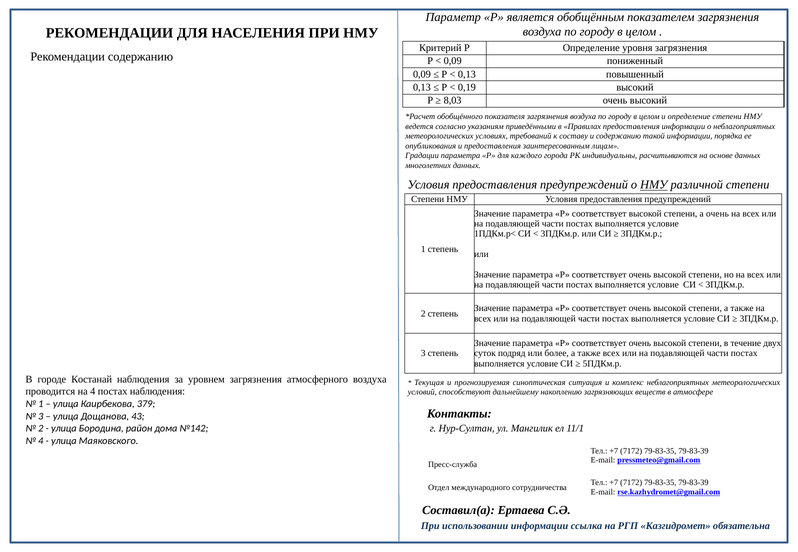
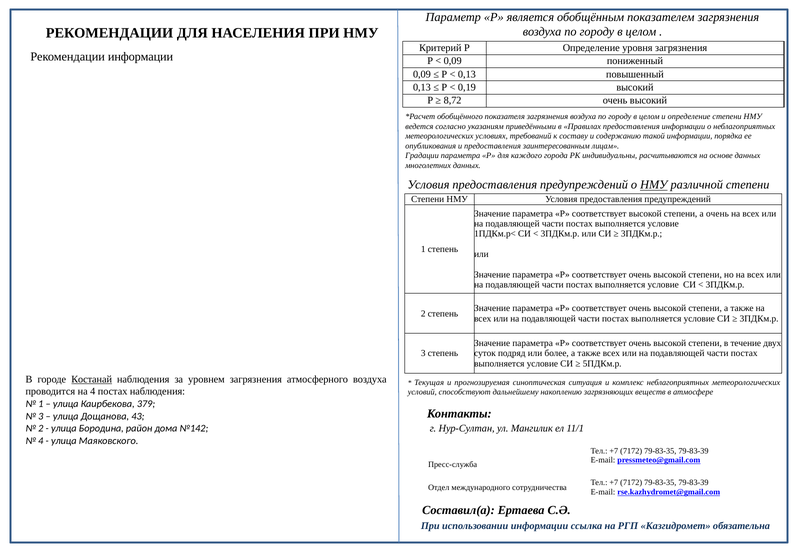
Рекомендации содержанию: содержанию -> информации (141, 57)
8,03: 8,03 -> 8,72 (453, 101)
Костанай underline: none -> present (92, 380)
